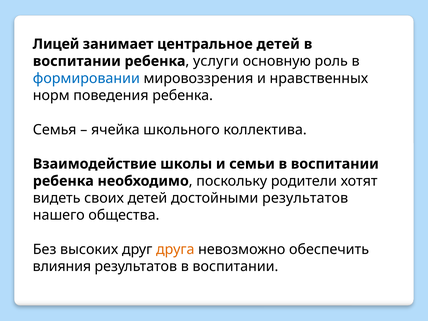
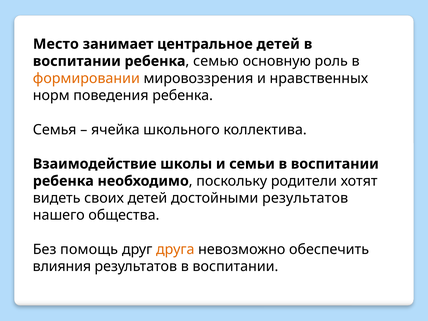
Лицей: Лицей -> Место (56, 44)
услуги: услуги -> семью (216, 61)
формировании colour: blue -> orange (86, 78)
высоких: высоких -> помощь (89, 249)
